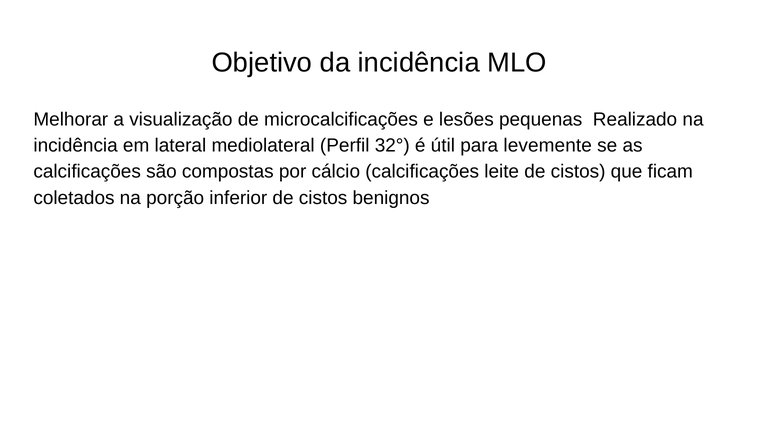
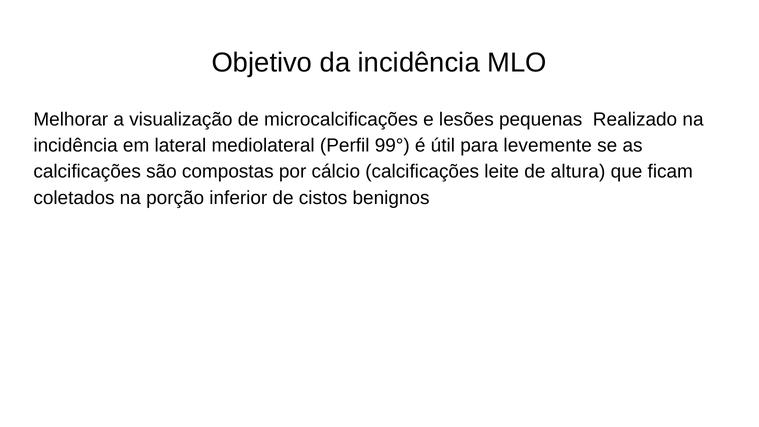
32°: 32° -> 99° (392, 146)
leite de cistos: cistos -> altura (578, 172)
